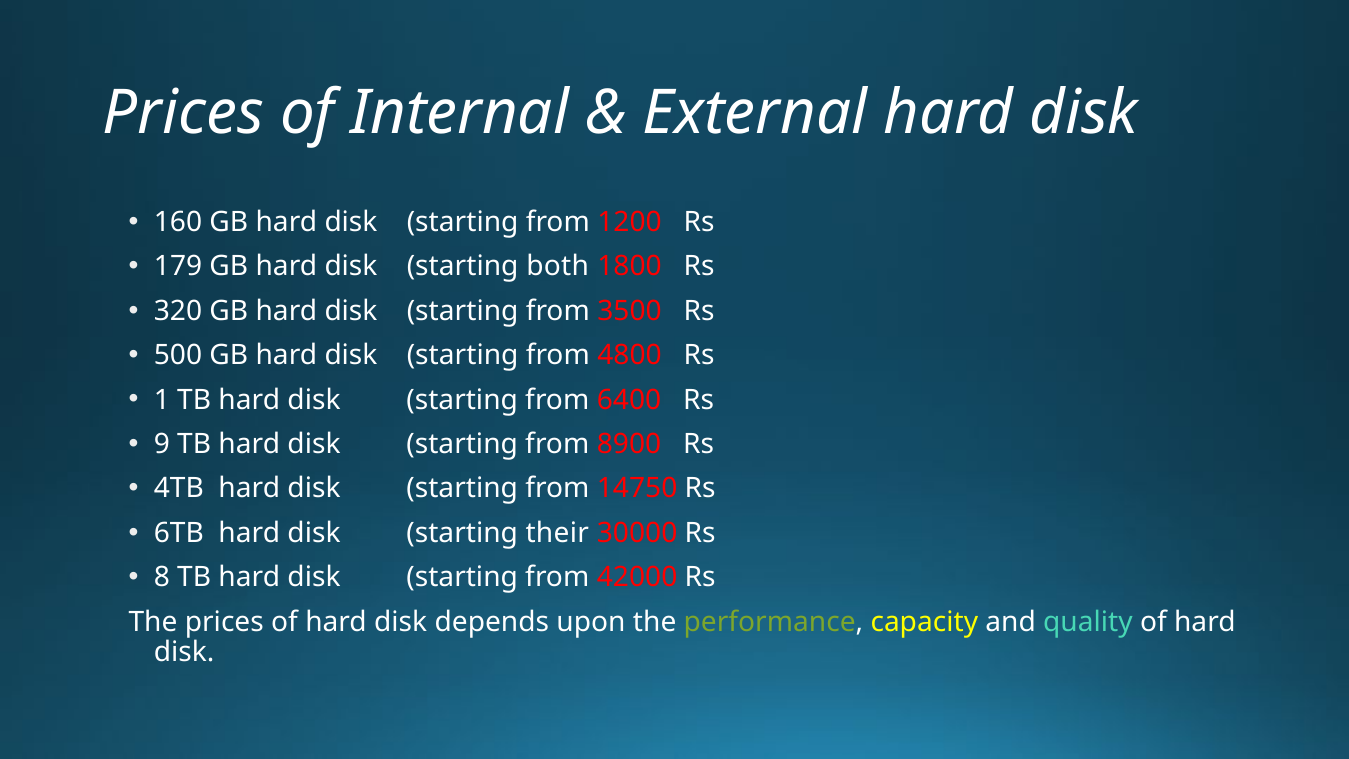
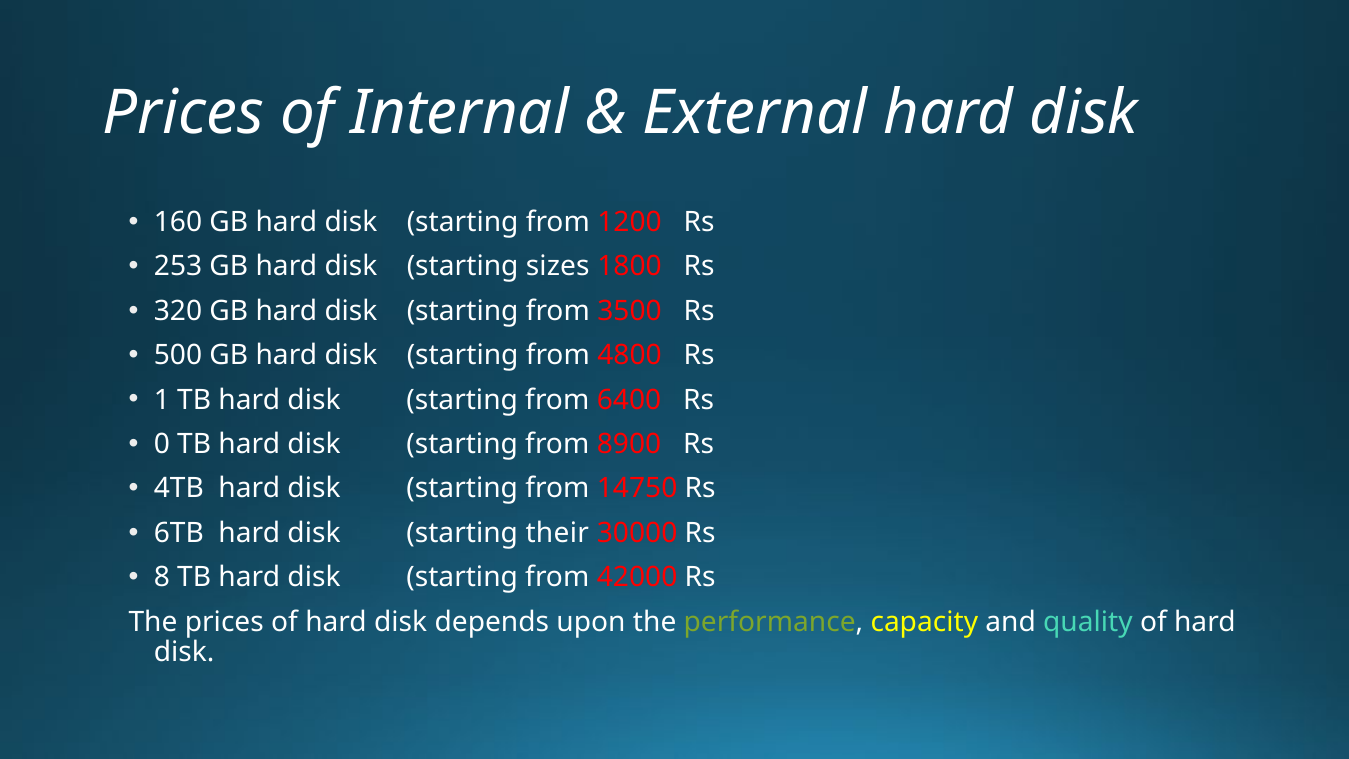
179: 179 -> 253 (178, 266)
both: both -> sizes (558, 266)
9: 9 -> 0 (162, 444)
